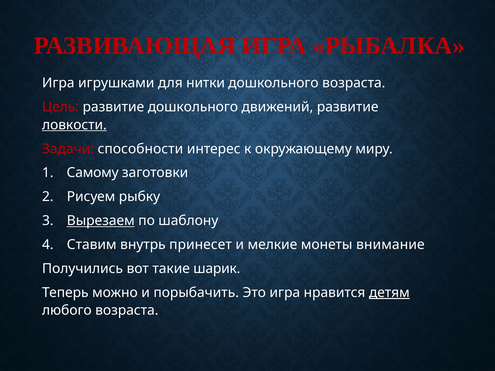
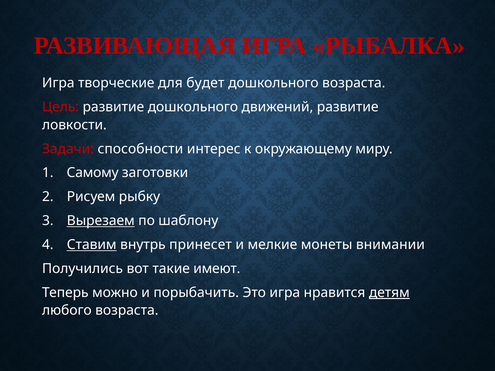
игрушками: игрушками -> творческие (116, 83)
нитки: нитки -> будет (205, 83)
ловкости underline: present -> none (74, 125)
Ставим underline: none -> present (92, 245)
внимание: внимание -> внимании (390, 245)
шарик: шарик -> имеют (217, 269)
